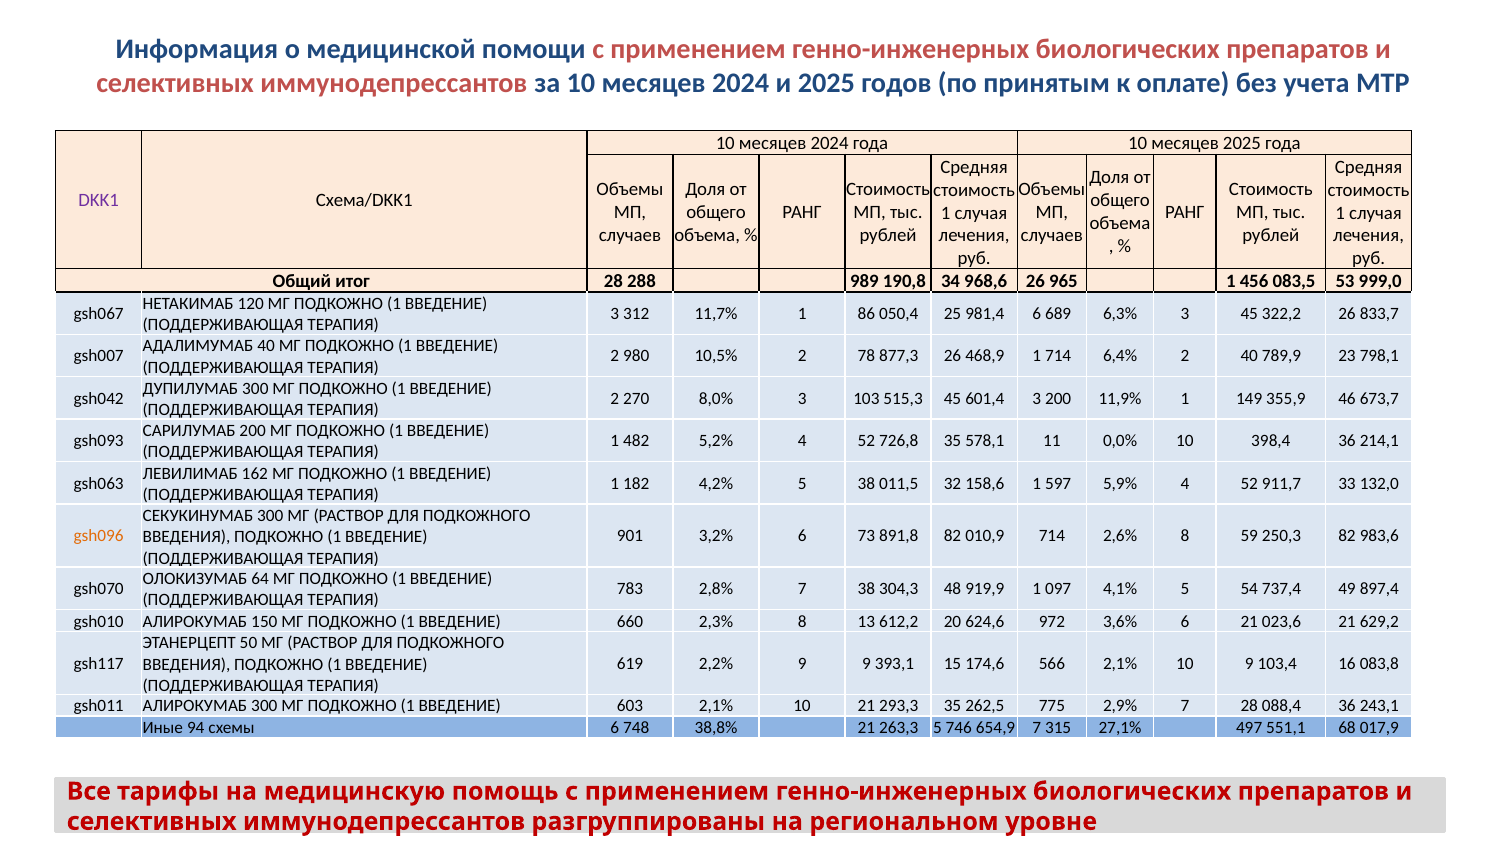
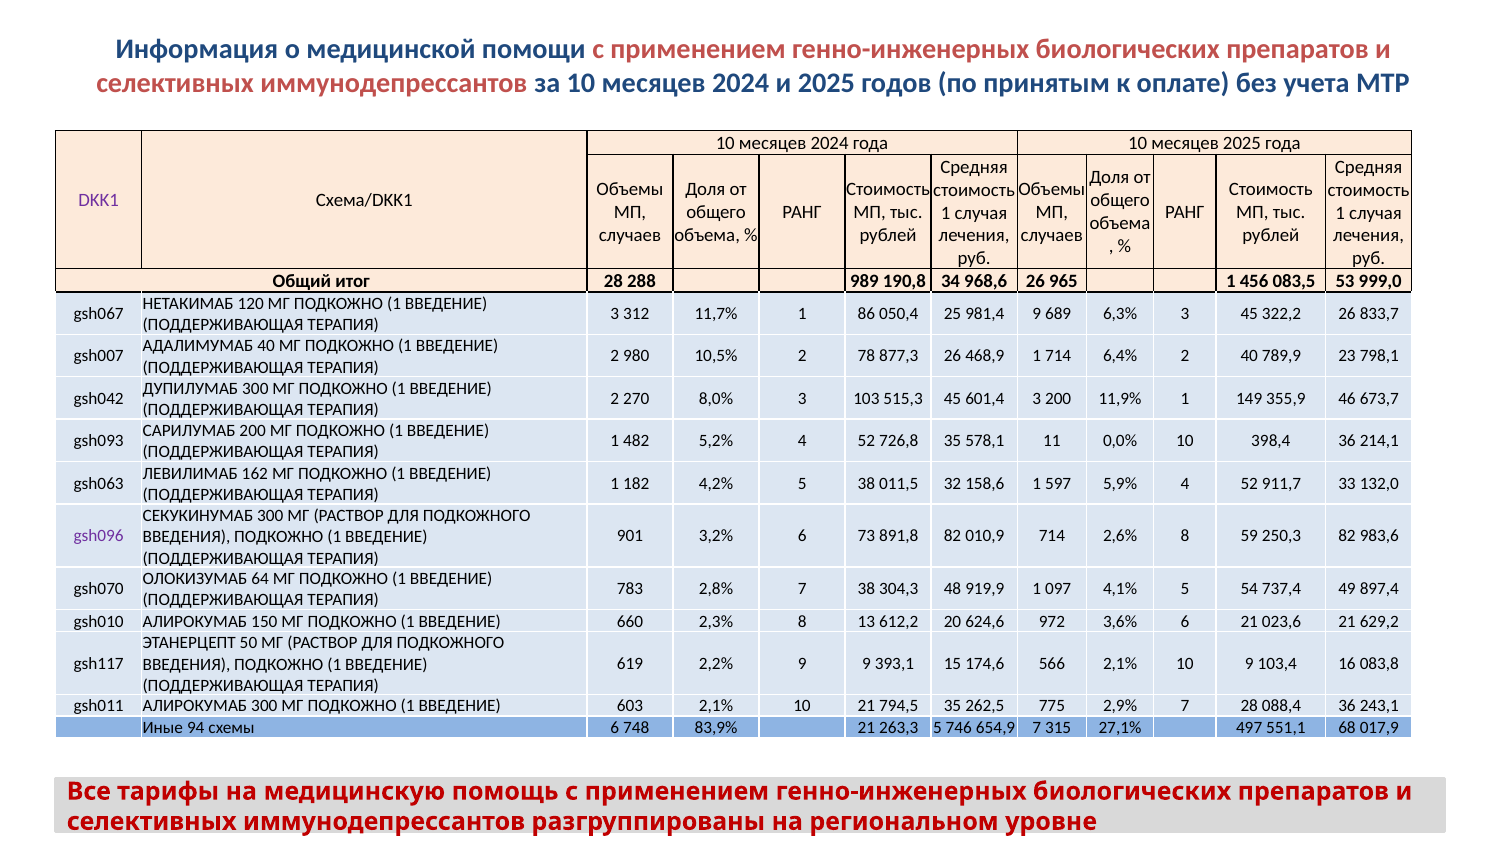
981,4 6: 6 -> 9 (1037, 314)
gsh096 colour: orange -> purple (99, 536)
293,3: 293,3 -> 794,5 (899, 706)
38,8%: 38,8% -> 83,9% (716, 728)
